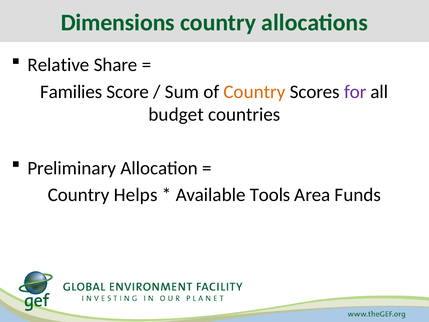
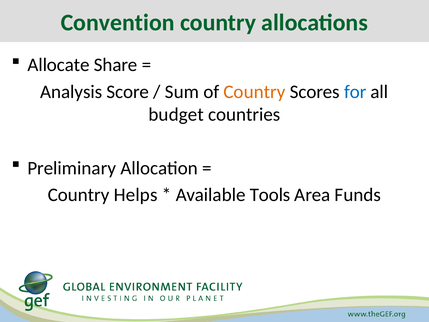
Dimensions: Dimensions -> Convention (118, 23)
Relative: Relative -> Allocate (59, 65)
Families: Families -> Analysis (71, 92)
for colour: purple -> blue (355, 92)
